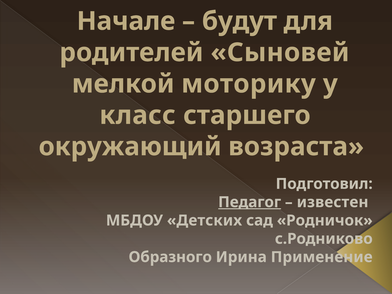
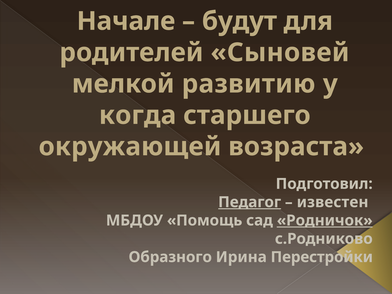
моторику: моторику -> развитию (249, 84)
класс: класс -> когда (138, 115)
окружающий: окружающий -> окружающей (130, 147)
Детских: Детских -> Помощь (205, 220)
Родничок underline: none -> present (325, 220)
Применение: Применение -> Перестройки (322, 257)
